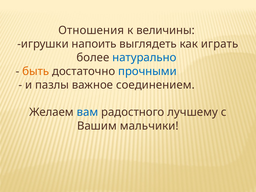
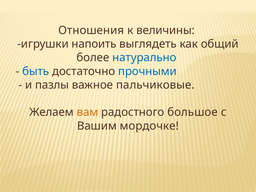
играть: играть -> общий (220, 44)
быть colour: orange -> blue (36, 71)
соединением: соединением -> пальчиковые (155, 85)
вам colour: blue -> orange (87, 112)
лучшему: лучшему -> большое (193, 112)
мальчики: мальчики -> мордочке (149, 126)
